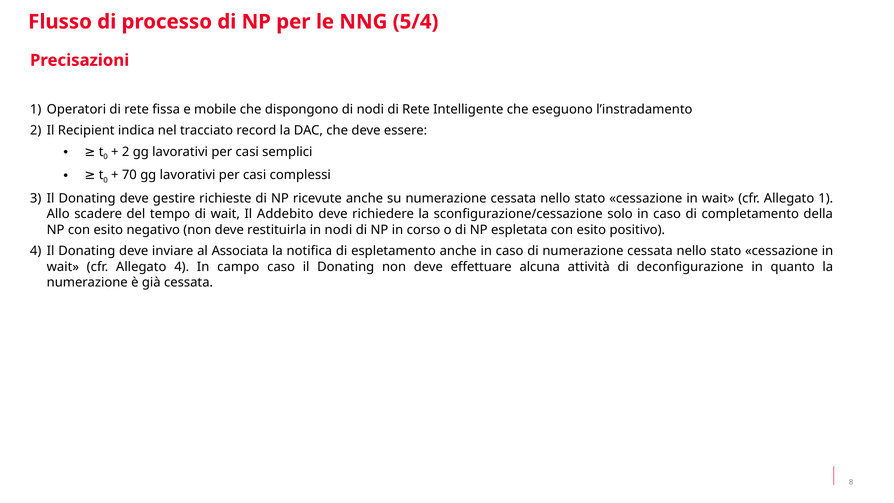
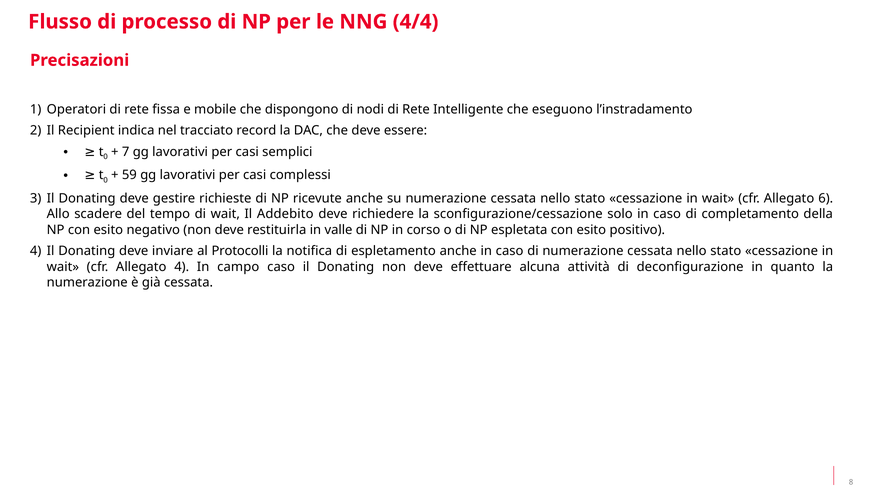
5/4: 5/4 -> 4/4 (416, 22)
2: 2 -> 7 (126, 152)
70: 70 -> 59 (129, 175)
Allegato 1: 1 -> 6 (826, 198)
in nodi: nodi -> valle (339, 230)
Associata: Associata -> Protocolli (240, 251)
